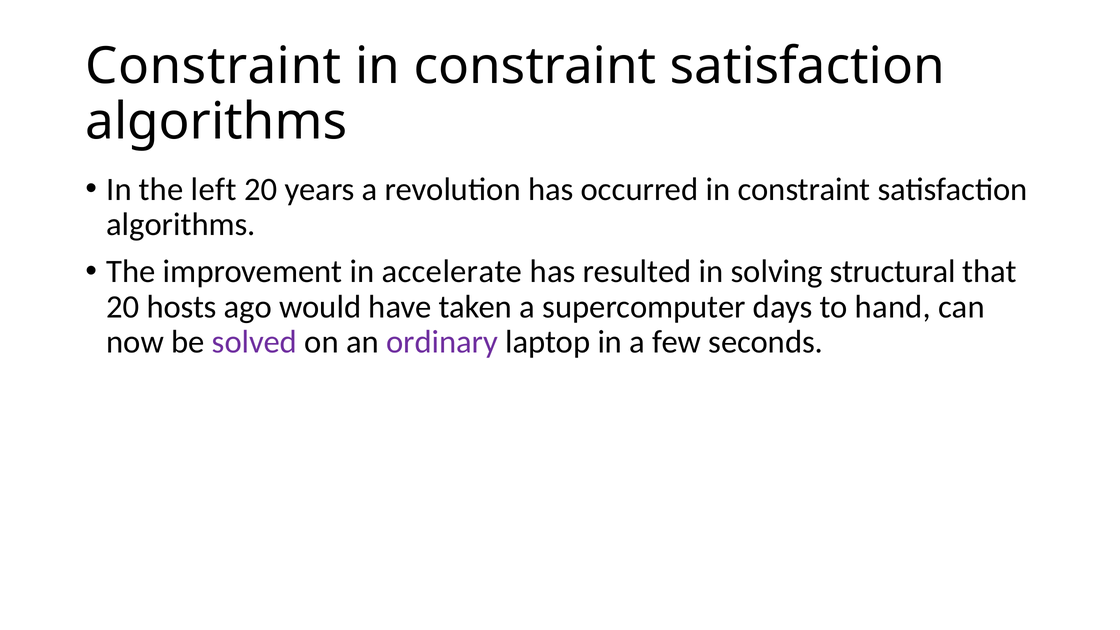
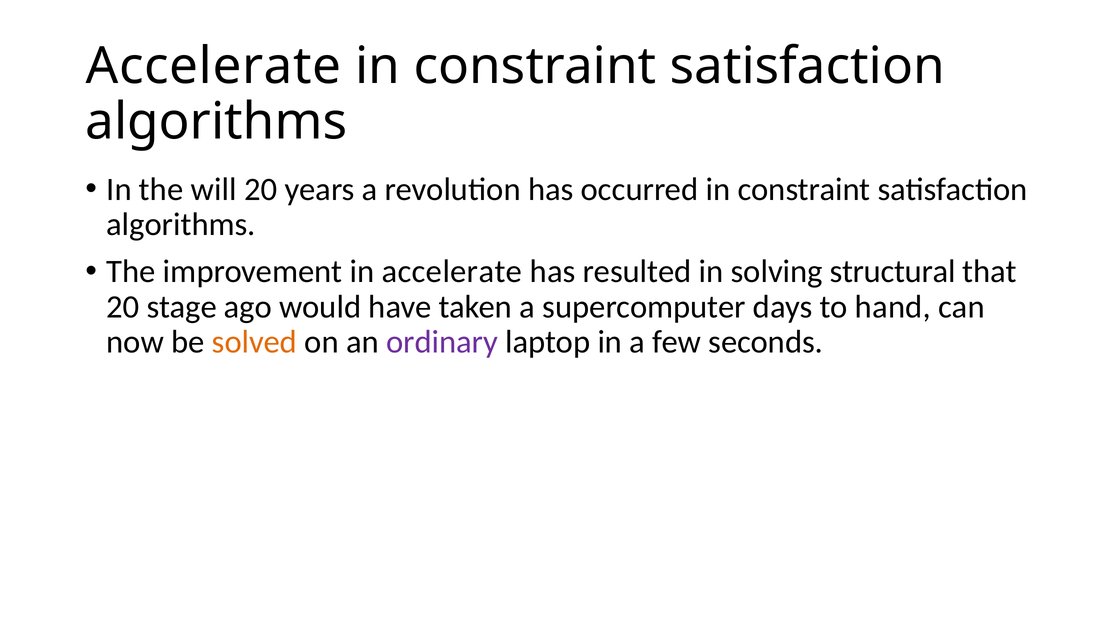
Constraint: Constraint -> Accelerate (213, 66)
left: left -> will (214, 189)
hosts: hosts -> stage (182, 307)
solved colour: purple -> orange (254, 342)
